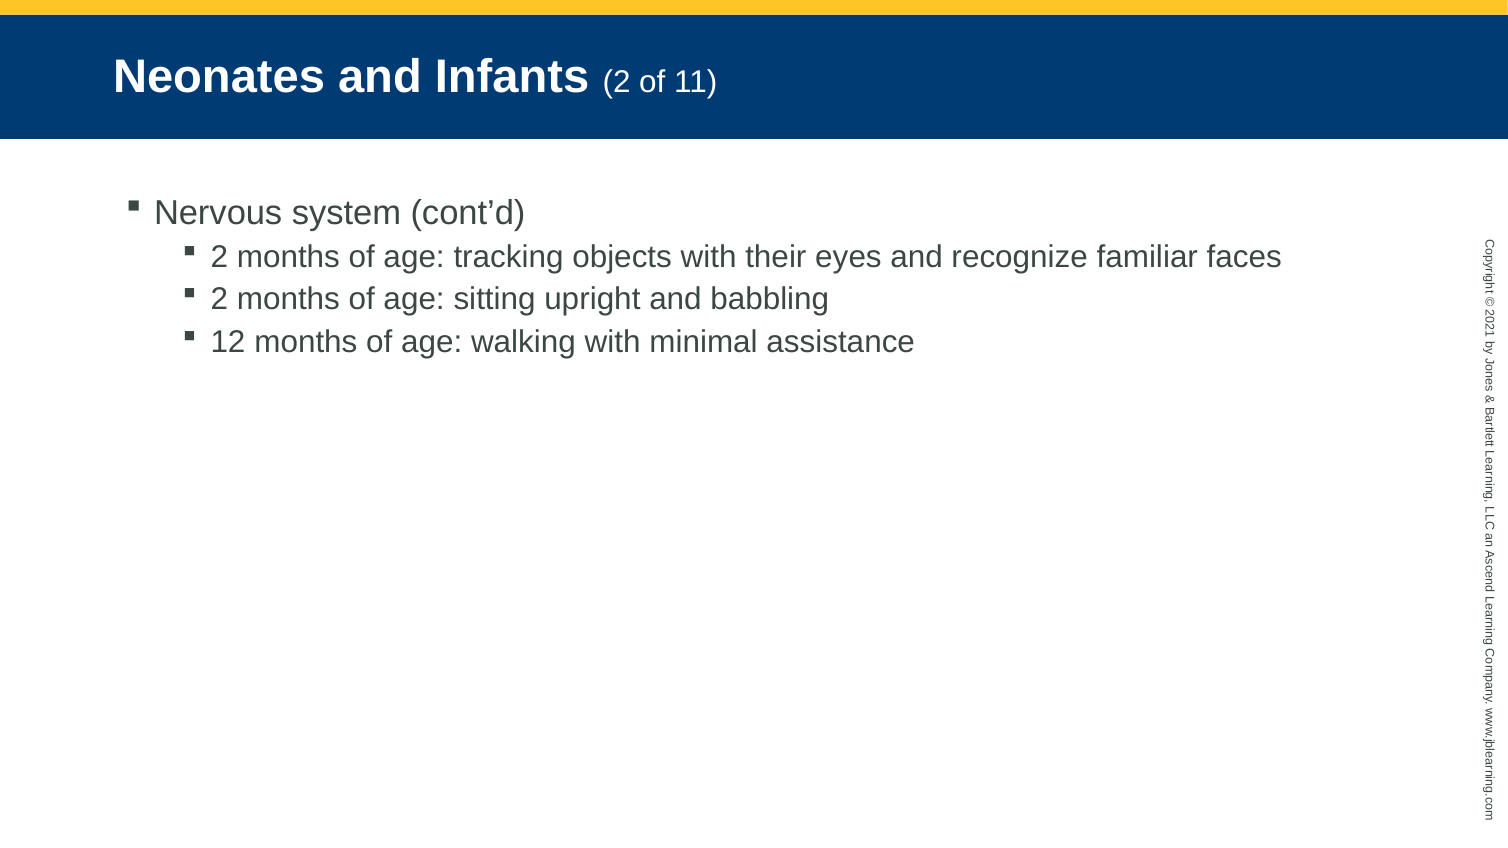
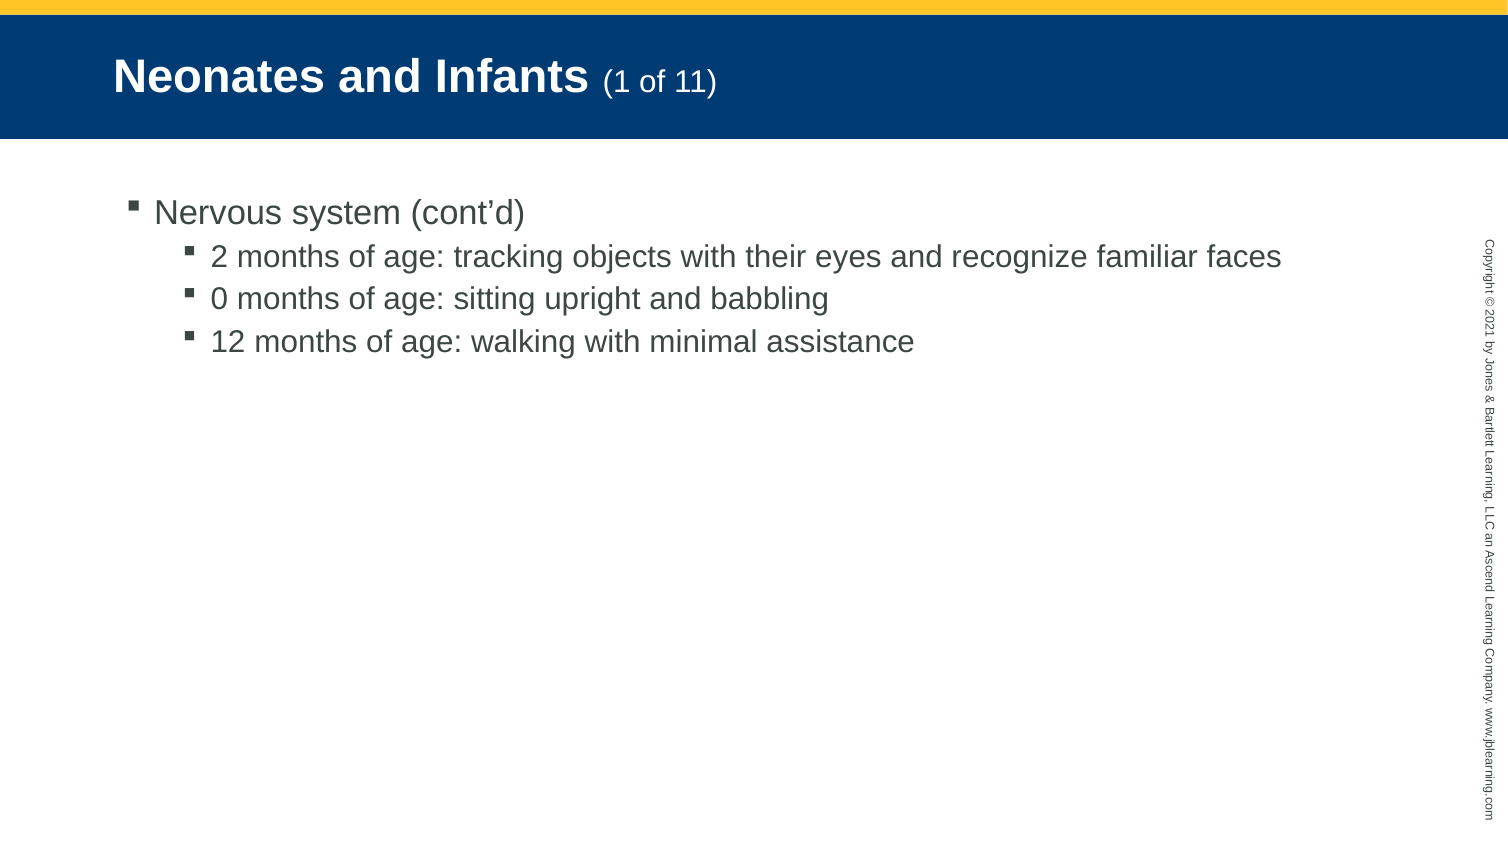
Infants 2: 2 -> 1 (617, 83)
2: 2 -> 0 (219, 300)
